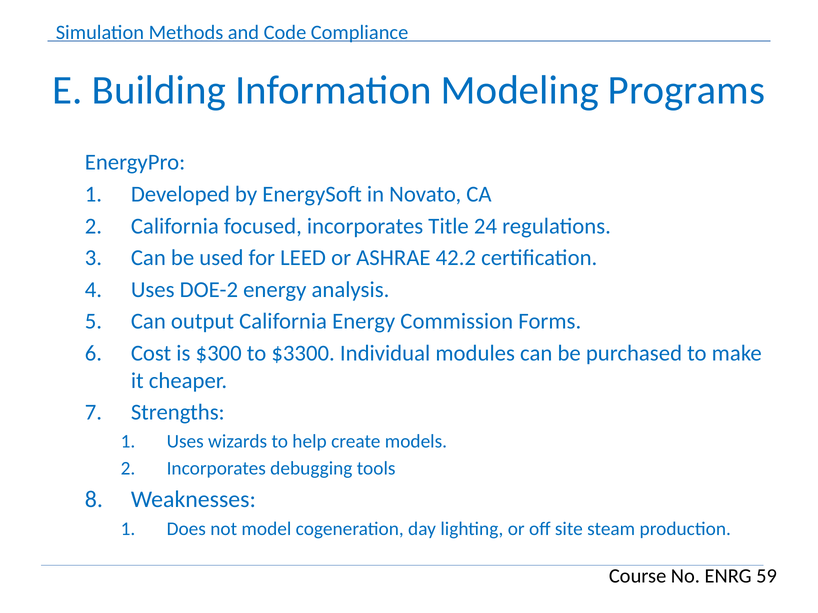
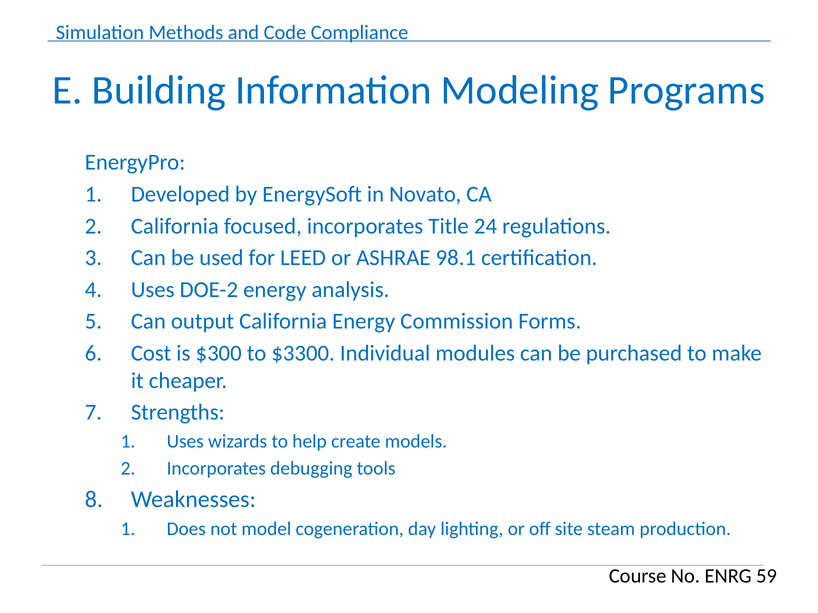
42.2: 42.2 -> 98.1 (456, 258)
